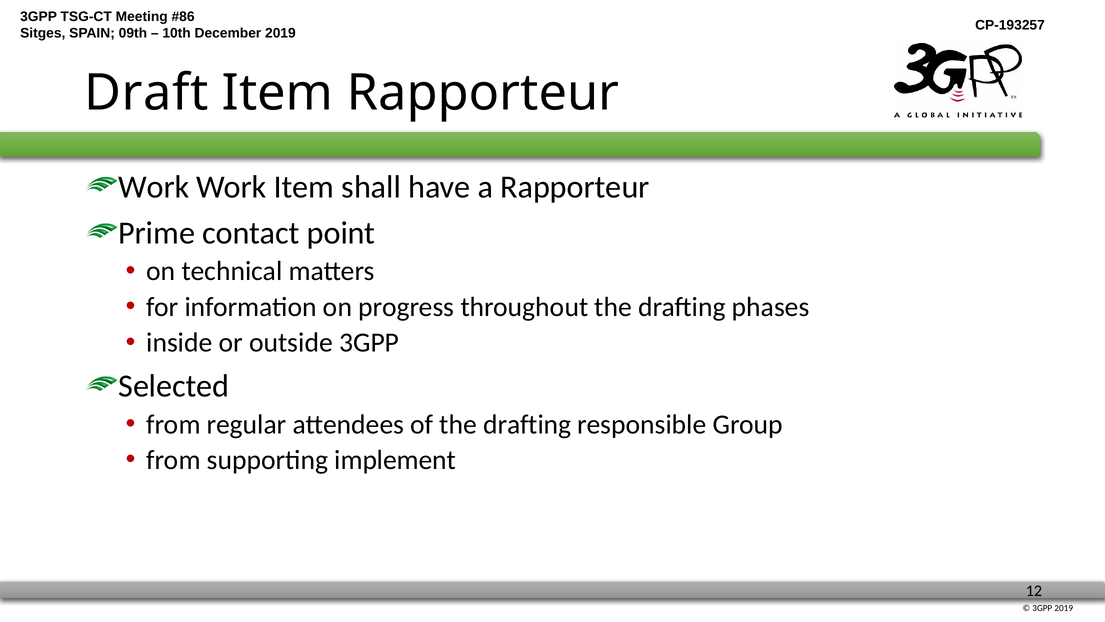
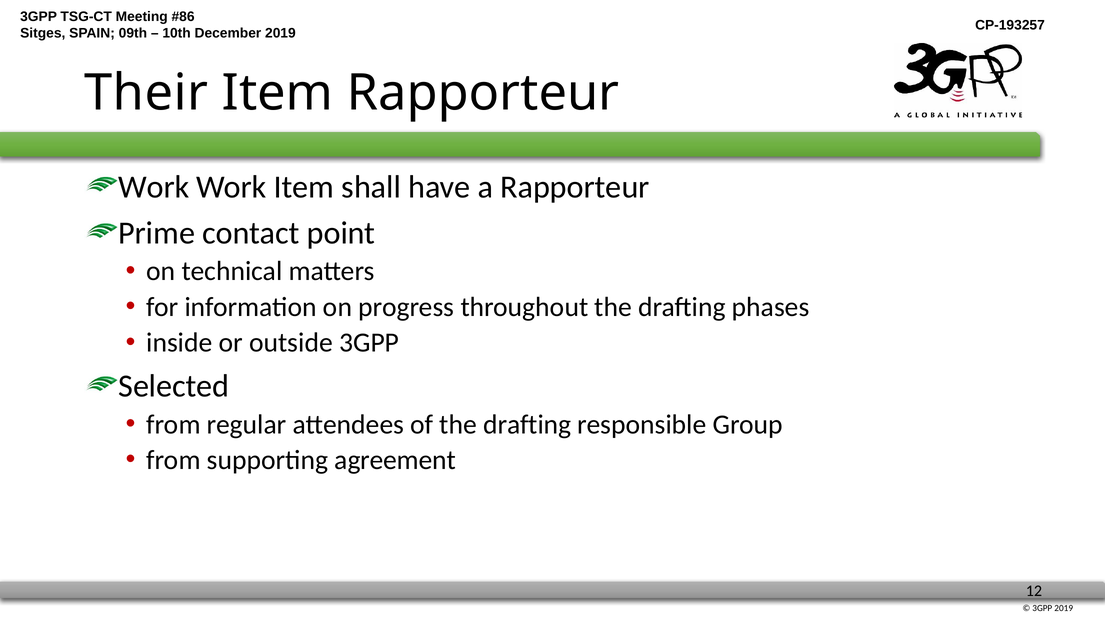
Draft: Draft -> Their (146, 93)
implement: implement -> agreement (395, 460)
